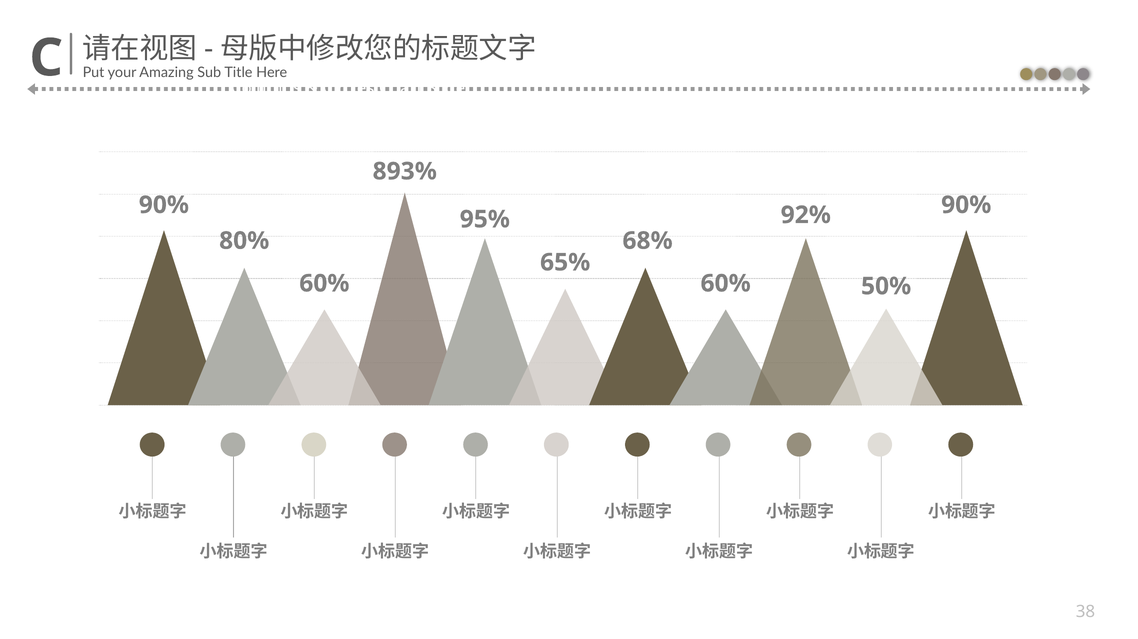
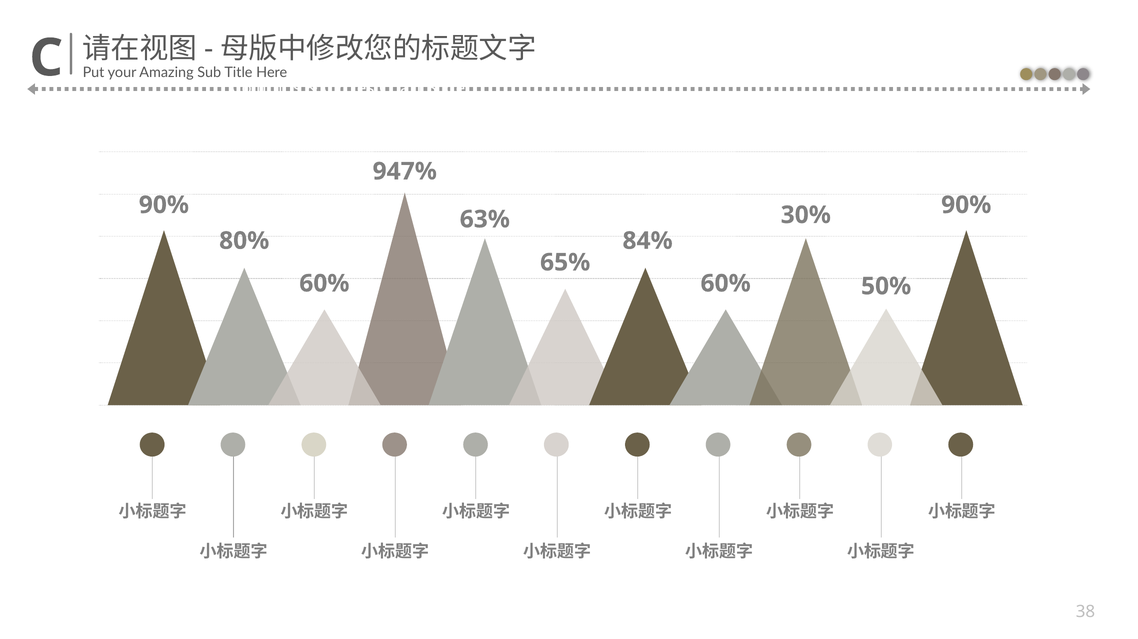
893%: 893% -> 947% (405, 171)
92%: 92% -> 30% (806, 215)
95%: 95% -> 63% (485, 219)
68%: 68% -> 84% (648, 241)
